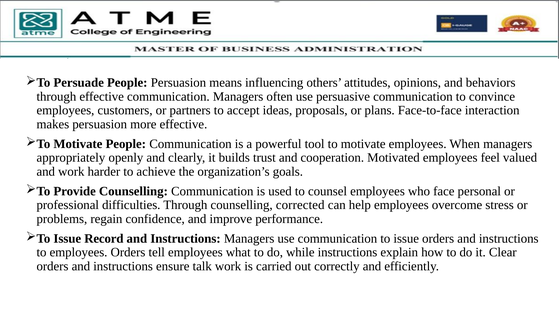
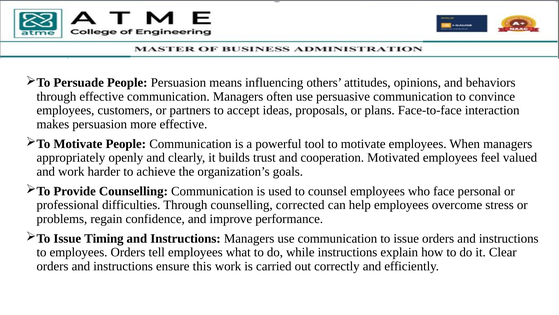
Record: Record -> Timing (104, 238)
talk: talk -> this (202, 266)
